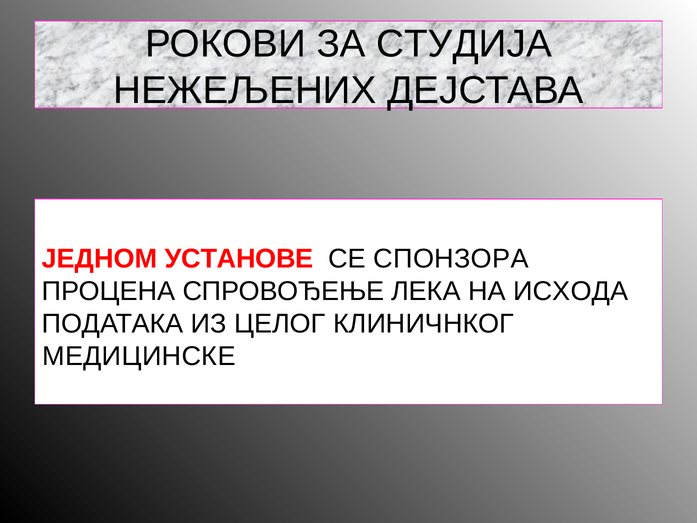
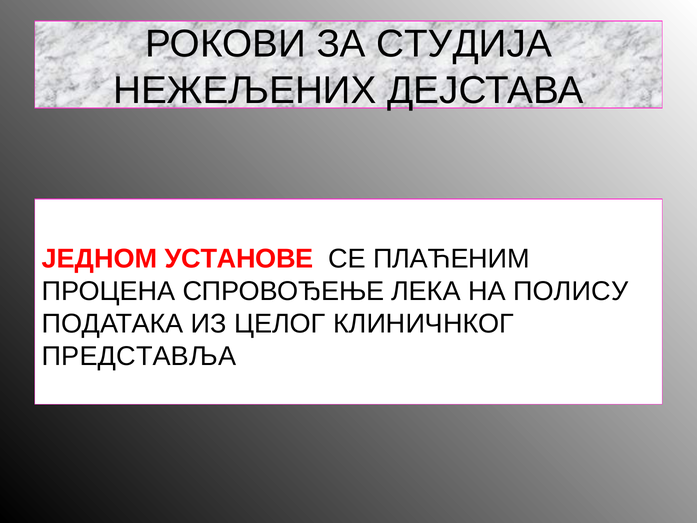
СПОНЗОРА: СПОНЗОРА -> ПЛАЋЕНИМ (451, 258)
ИСХОДА: ИСХОДА -> ПОЛИСУ (571, 291)
МЕДИЦИНСКЕ: МЕДИЦИНСКЕ -> ПРЕДСТАВЉА (139, 356)
